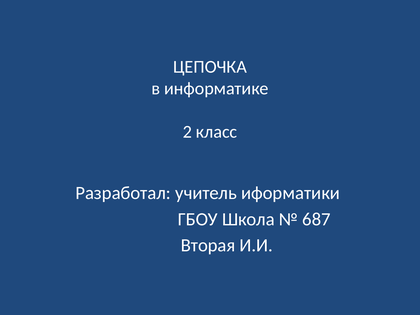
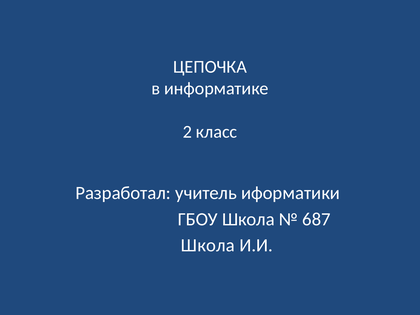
Вторая: Вторая -> Школа (208, 245)
